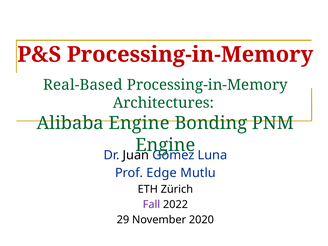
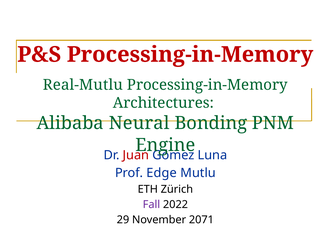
Real-Based: Real-Based -> Real-Mutlu (83, 85)
Alibaba Engine: Engine -> Neural (139, 123)
Juan colour: black -> red (136, 155)
2020: 2020 -> 2071 (201, 220)
